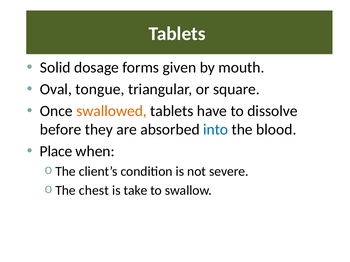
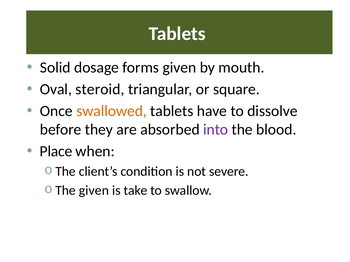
tongue: tongue -> steroid (100, 89)
into colour: blue -> purple (216, 130)
The chest: chest -> given (94, 191)
